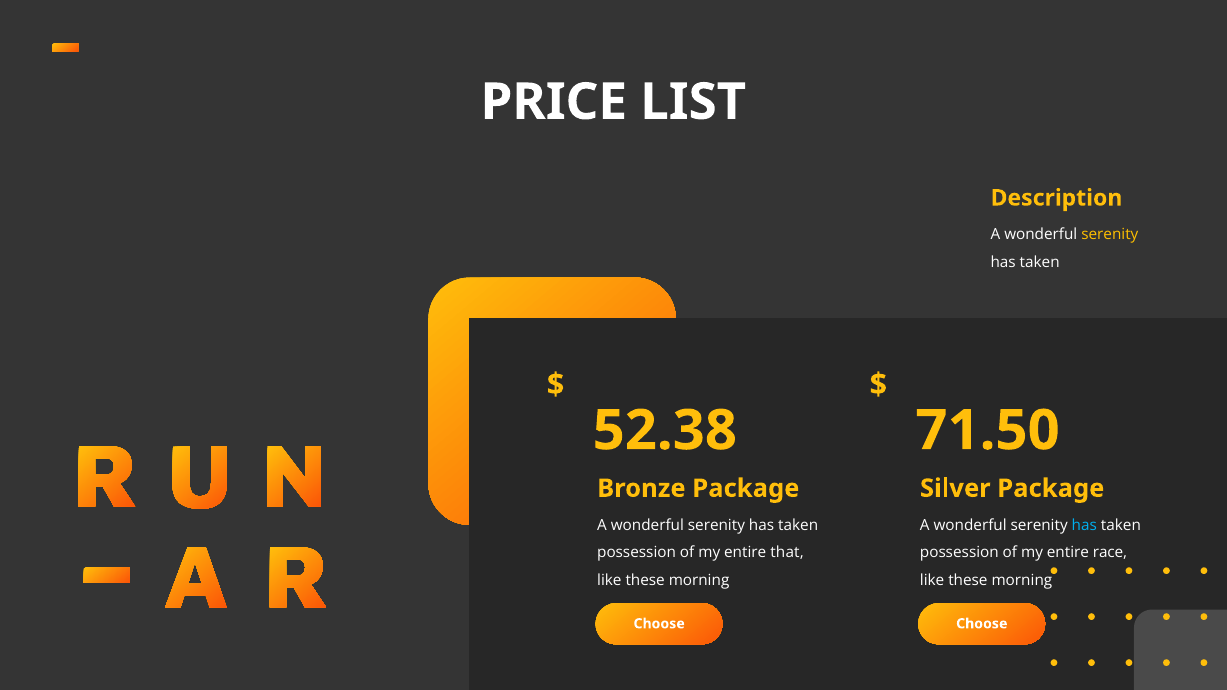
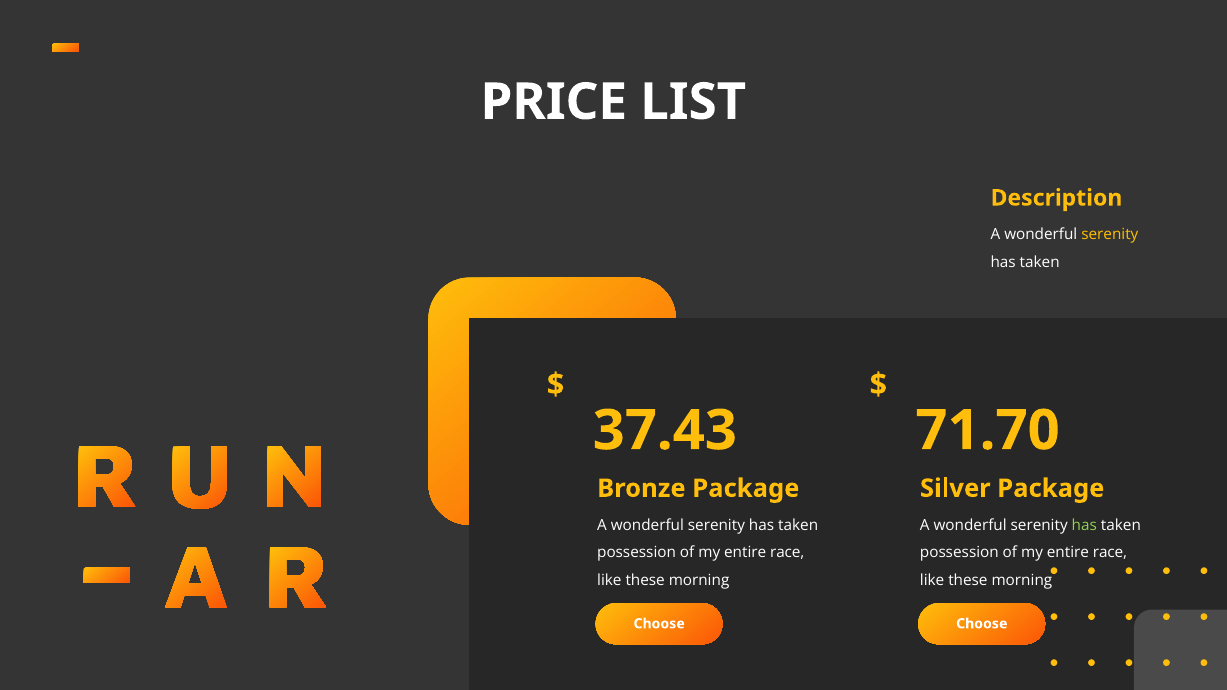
52.38: 52.38 -> 37.43 (665, 431)
71.50: 71.50 -> 71.70 (988, 431)
has colour: light blue -> light green (1084, 525)
that: that -> race (787, 553)
